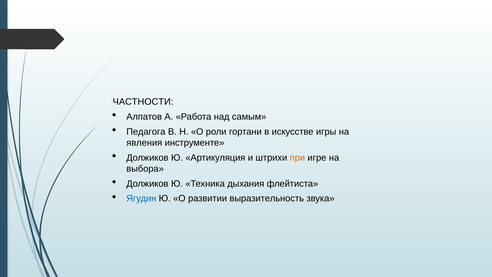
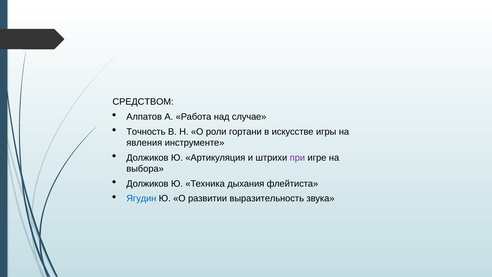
ЧАСТНОСТИ: ЧАСТНОСТИ -> СРЕДСТВОМ (143, 102)
самым: самым -> случае (249, 117)
Педагога: Педагога -> Точность (146, 132)
при colour: orange -> purple (297, 157)
